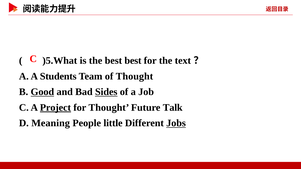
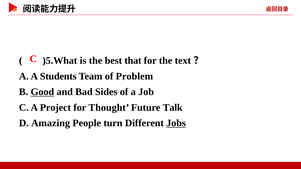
best best: best -> that (133, 61)
of Thought: Thought -> Problem (134, 76)
Sides underline: present -> none (106, 92)
Project underline: present -> none (55, 108)
Meaning: Meaning -> Amazing (51, 123)
little: little -> turn (113, 123)
